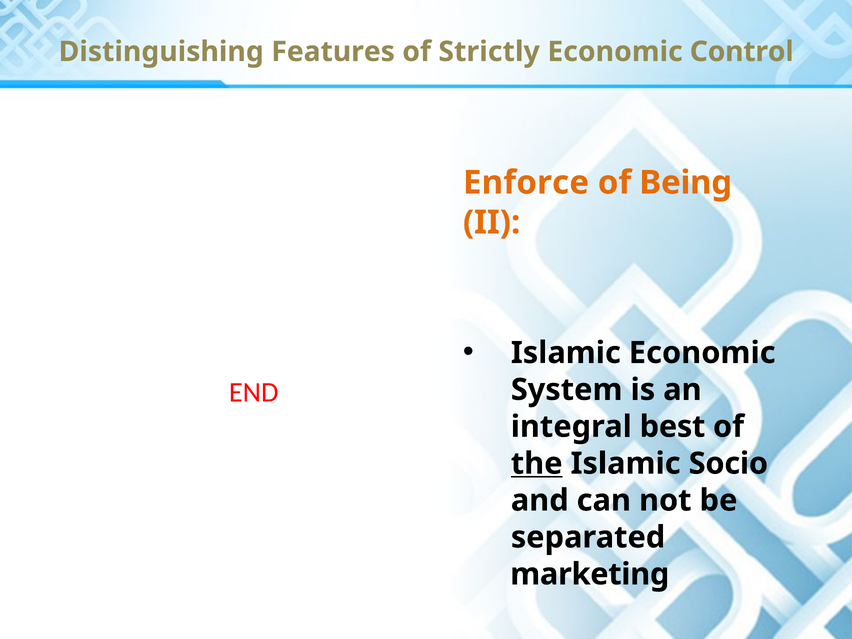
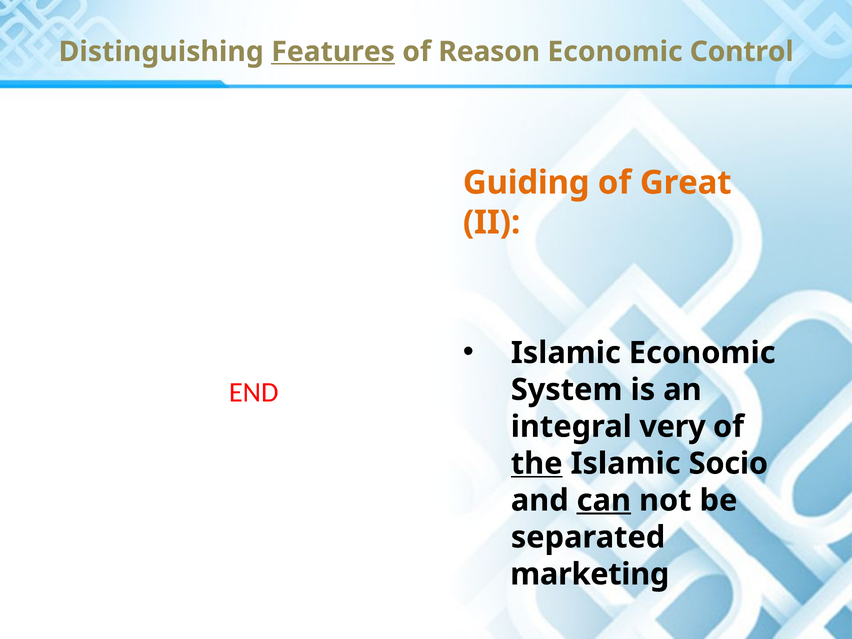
Features underline: none -> present (333, 52)
Strictly: Strictly -> Reason (489, 52)
Enforce: Enforce -> Guiding (526, 183)
Being: Being -> Great (686, 183)
best: best -> very (673, 427)
can underline: none -> present (604, 500)
